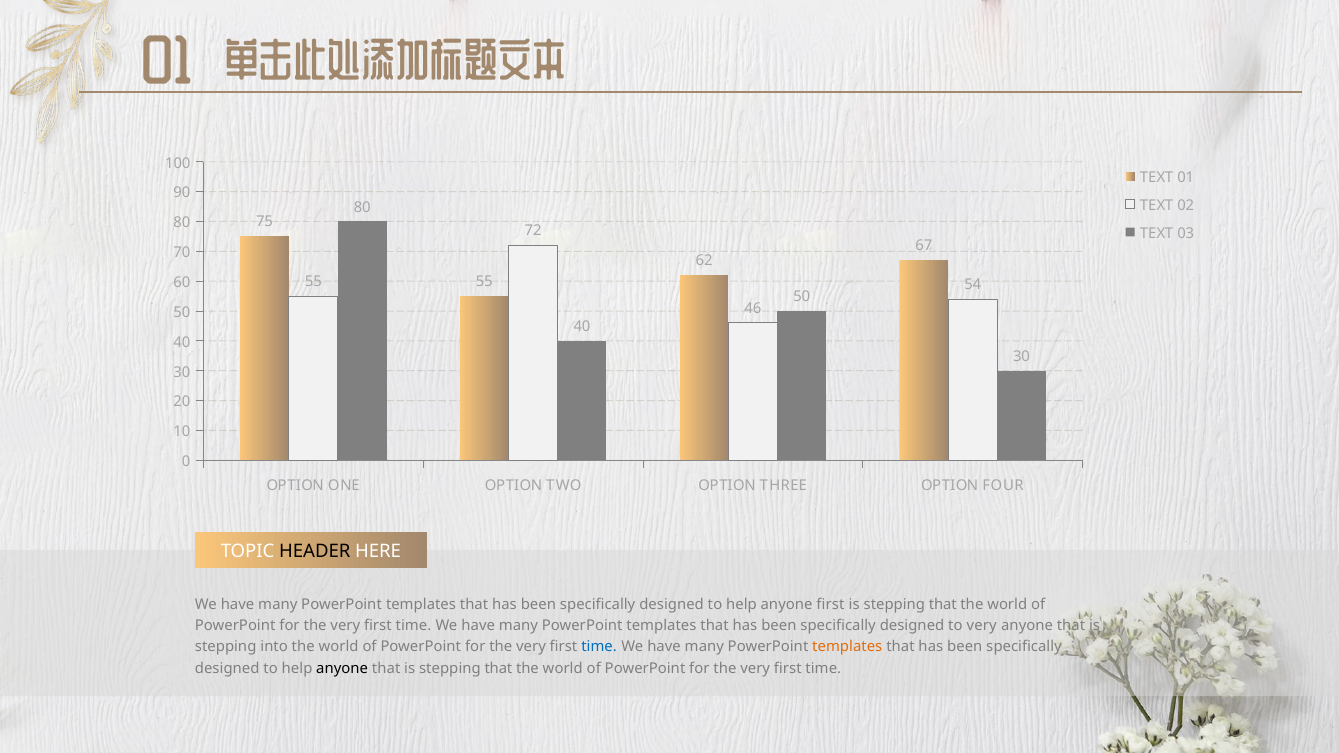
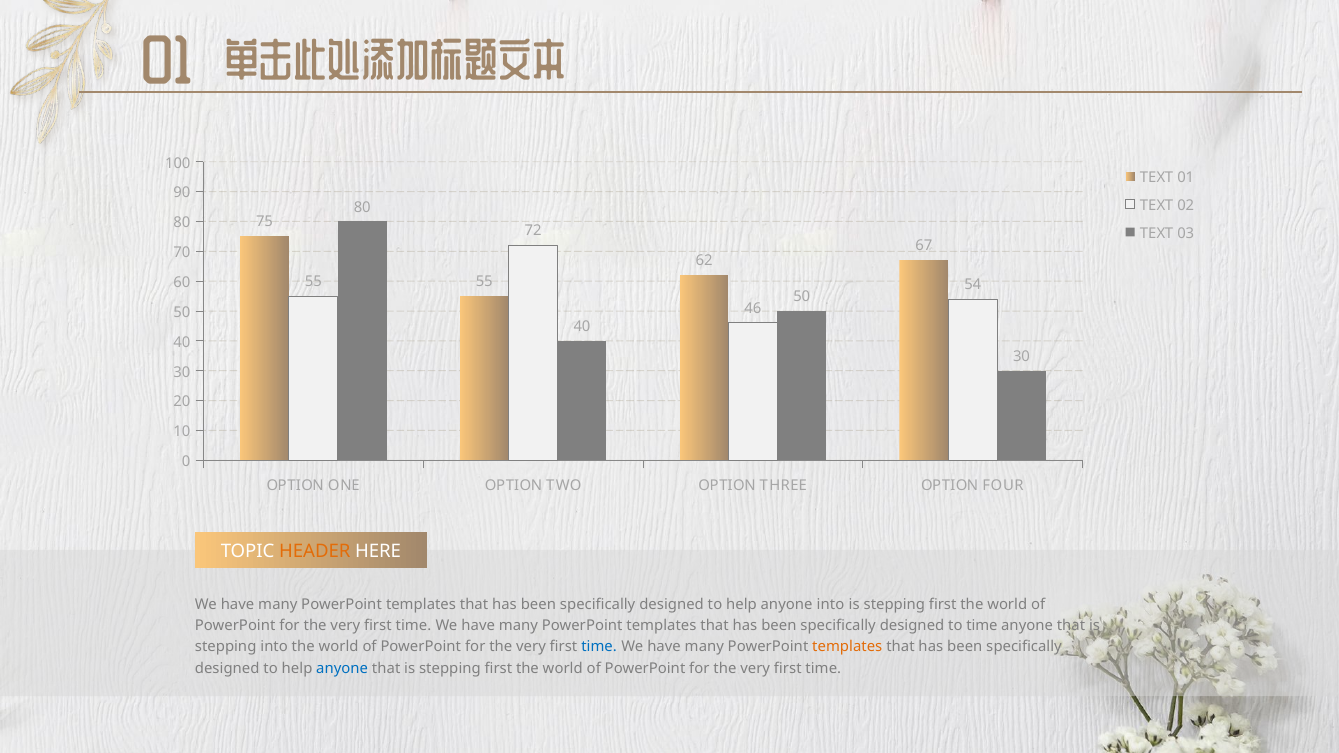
HEADER colour: black -> orange (315, 551)
anyone first: first -> into (831, 605)
that: that -> first (943, 605)
to very: very -> time (982, 626)
anyone colour: black -> blue (342, 669)
that is stepping that: that -> first (498, 669)
